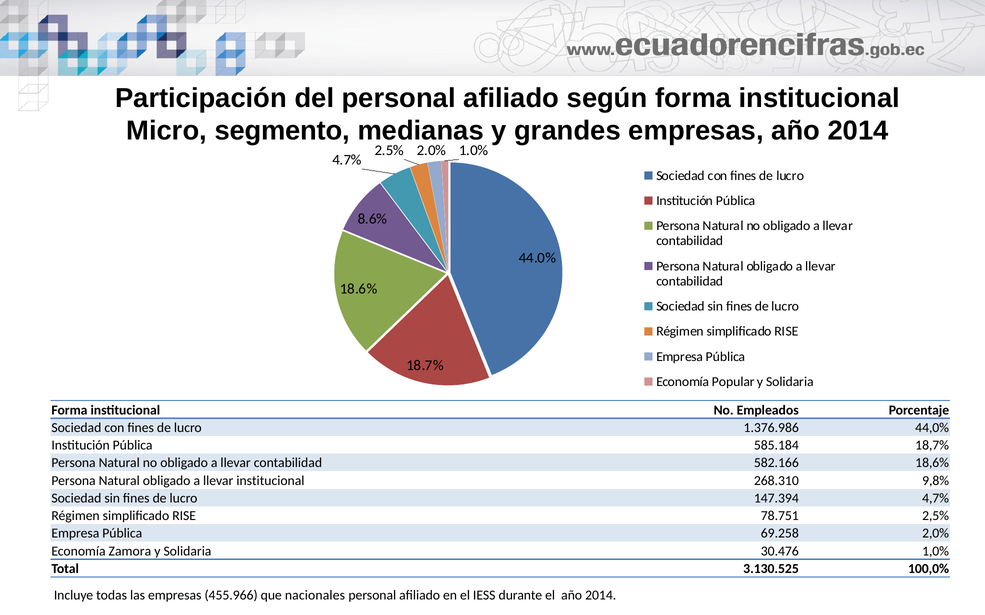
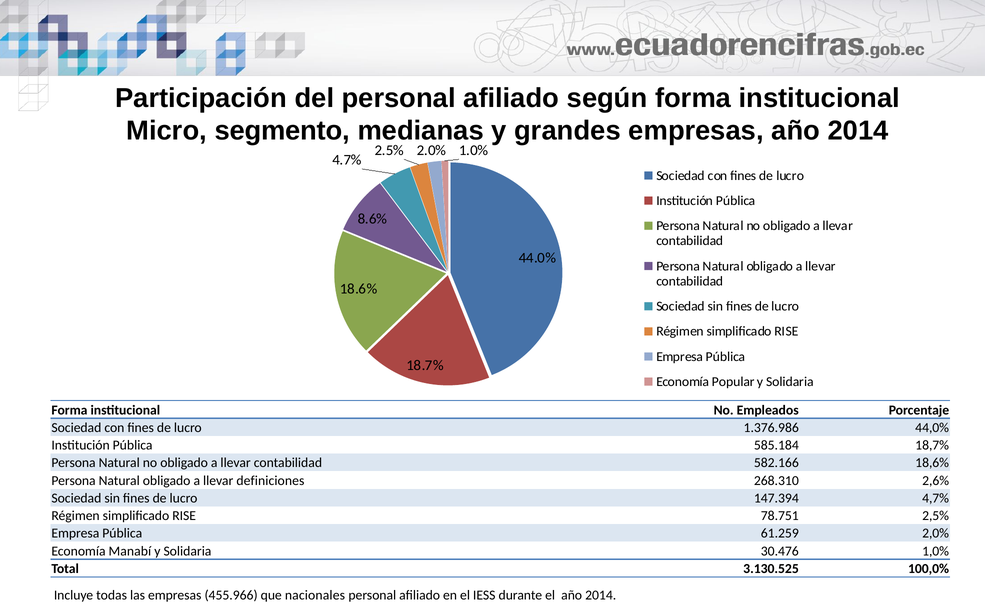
llevar institucional: institucional -> definiciones (270, 481)
9,8%: 9,8% -> 2,6% (936, 481)
69.258: 69.258 -> 61.259 (780, 534)
Zamora: Zamora -> Manabí (130, 551)
